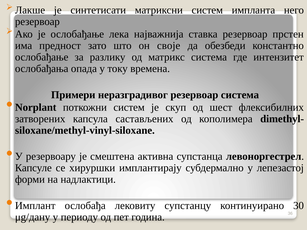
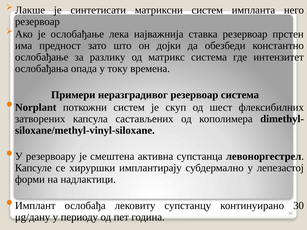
своје: своје -> дојки (169, 46)
